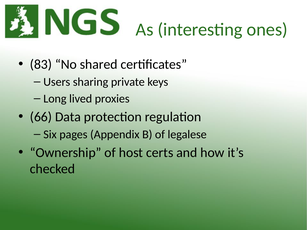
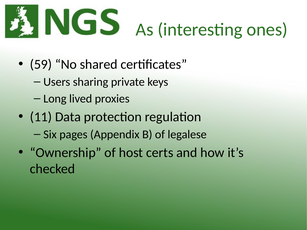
83: 83 -> 59 (41, 64)
66: 66 -> 11 (41, 117)
